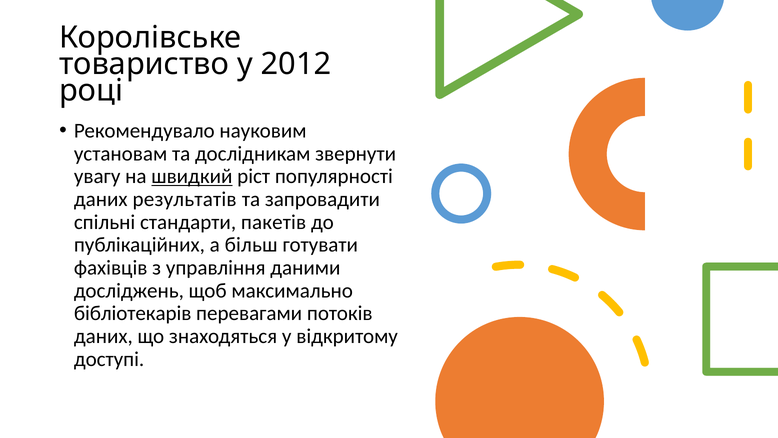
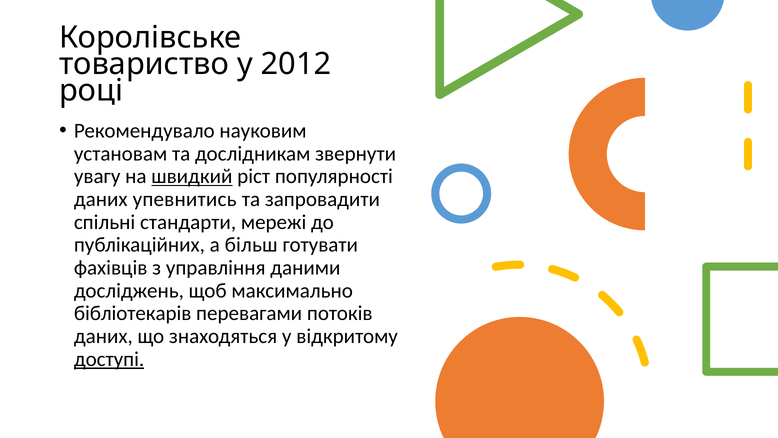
результатів: результатів -> упевнитись (185, 199)
пакетів: пакетів -> мережі (274, 222)
доступі underline: none -> present (109, 359)
